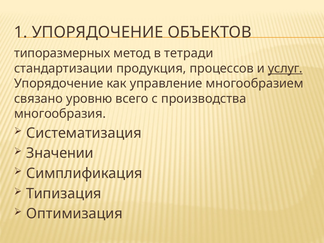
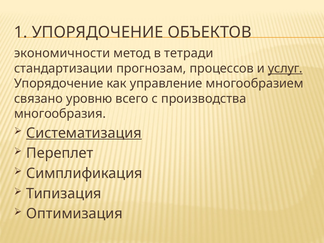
типоразмерных: типоразмерных -> экономичности (62, 53)
продукция: продукция -> прогнозам (151, 68)
Систематизация underline: none -> present (84, 133)
Значении: Значении -> Переплет (60, 153)
